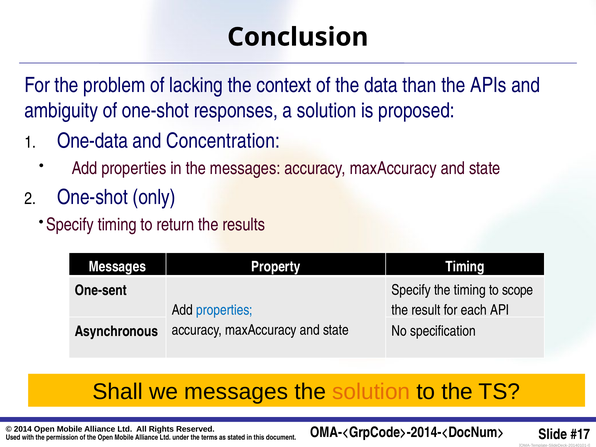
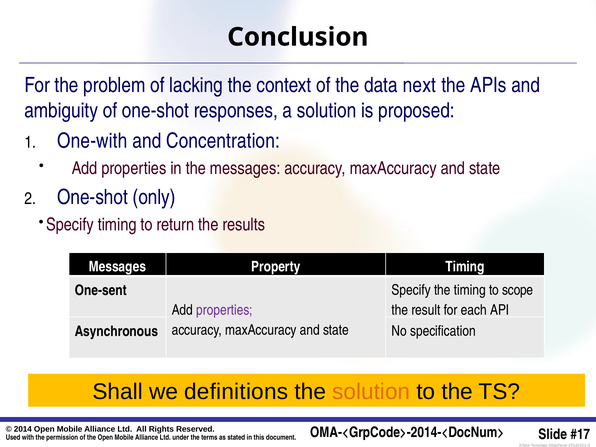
than: than -> next (419, 85)
One-data: One-data -> One-with (92, 141)
properties colour: blue -> purple (224, 310)
we messages: messages -> definitions (236, 392)
